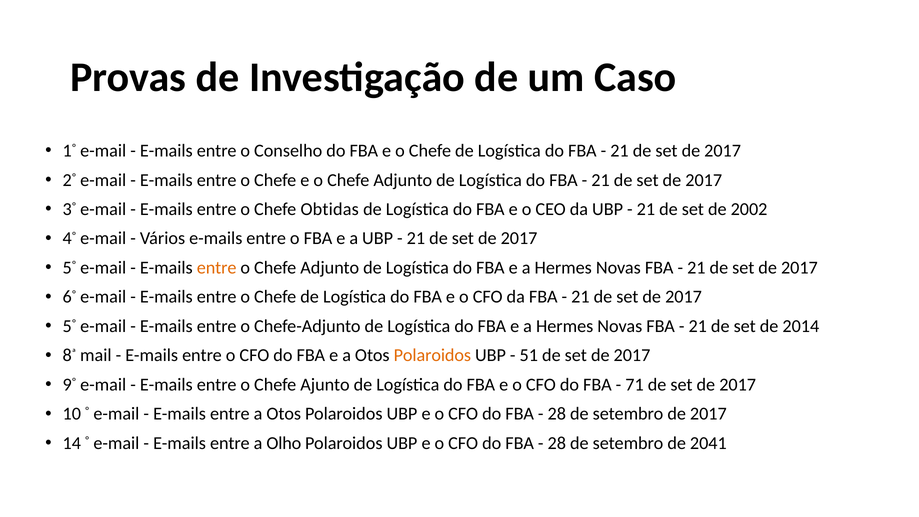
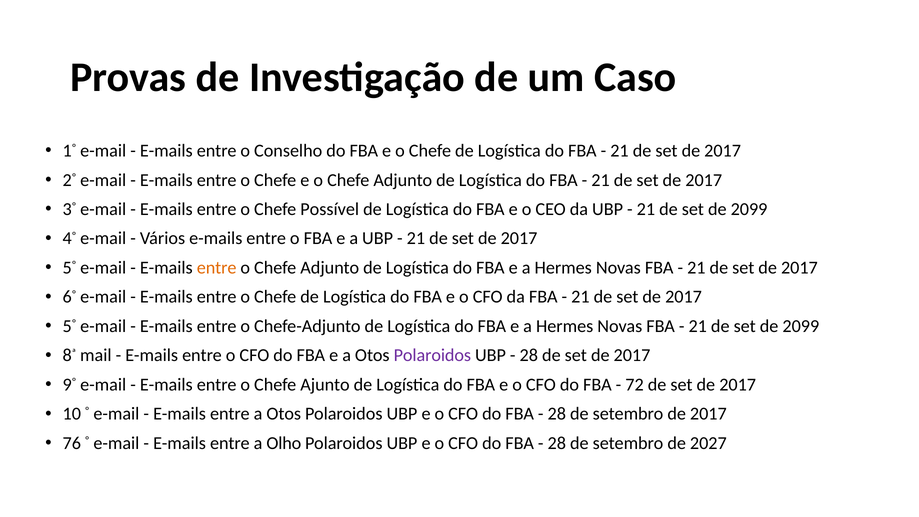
Obtidas: Obtidas -> Possível (330, 209)
2002: 2002 -> 2099 (749, 209)
2014: 2014 -> 2099 (801, 326)
Polaroidos colour: orange -> purple (432, 355)
51: 51 -> 28 (529, 355)
71: 71 -> 72 (635, 385)
14: 14 -> 76 (72, 443)
2041: 2041 -> 2027 (708, 443)
